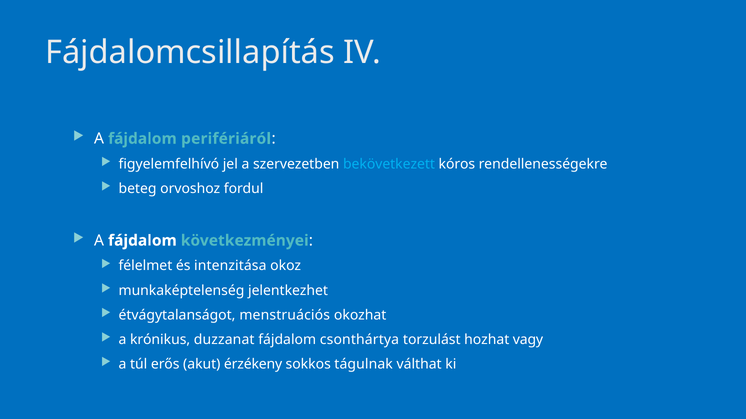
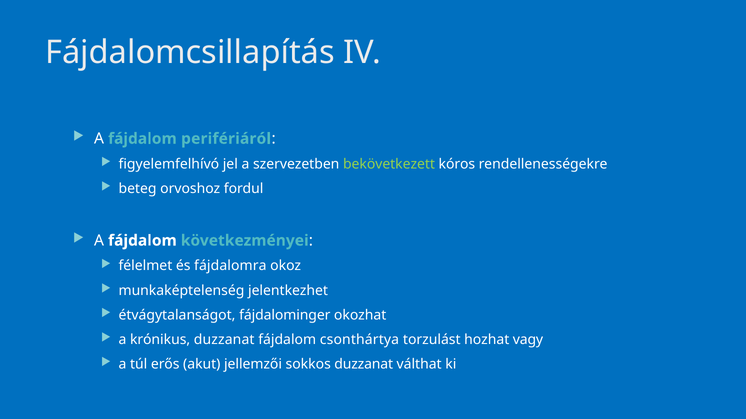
bekövetkezett colour: light blue -> light green (389, 164)
intenzitása: intenzitása -> fájdalomra (230, 266)
menstruációs: menstruációs -> fájdalominger (285, 315)
érzékeny: érzékeny -> jellemzői (253, 365)
sokkos tágulnak: tágulnak -> duzzanat (364, 365)
